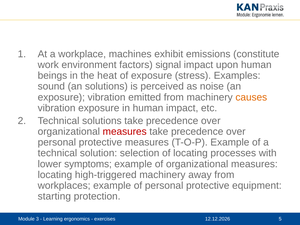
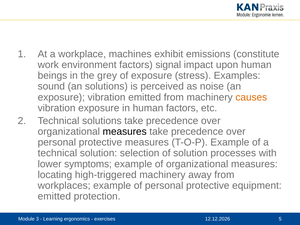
heat: heat -> grey (107, 76)
human impact: impact -> factors (182, 108)
measures colour: red -> black (125, 132)
of locating: locating -> solution (190, 153)
starting: starting -> emitted (54, 196)
